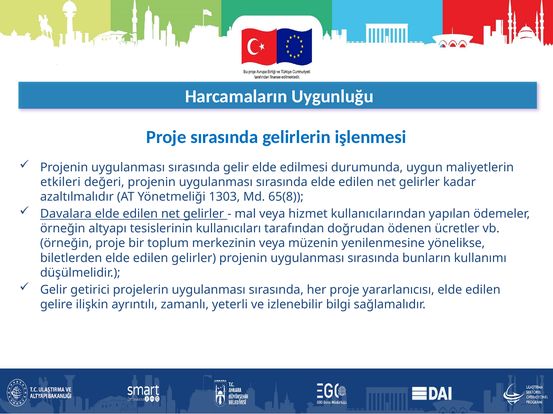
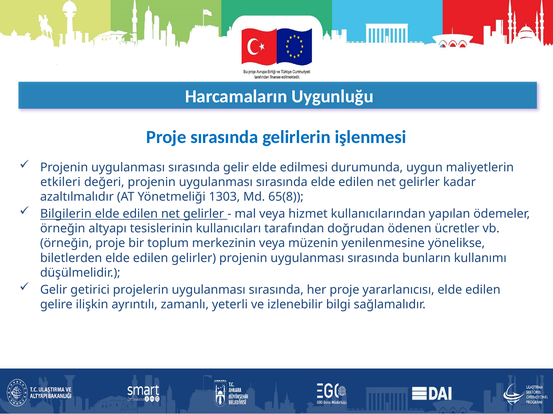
Davalara: Davalara -> Bilgilerin (66, 214)
